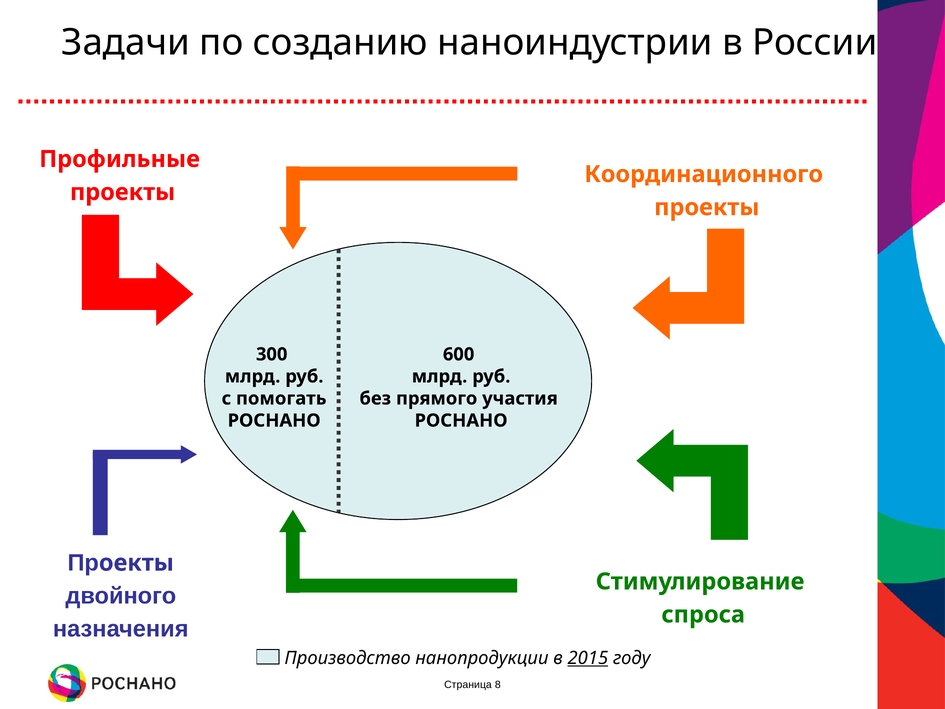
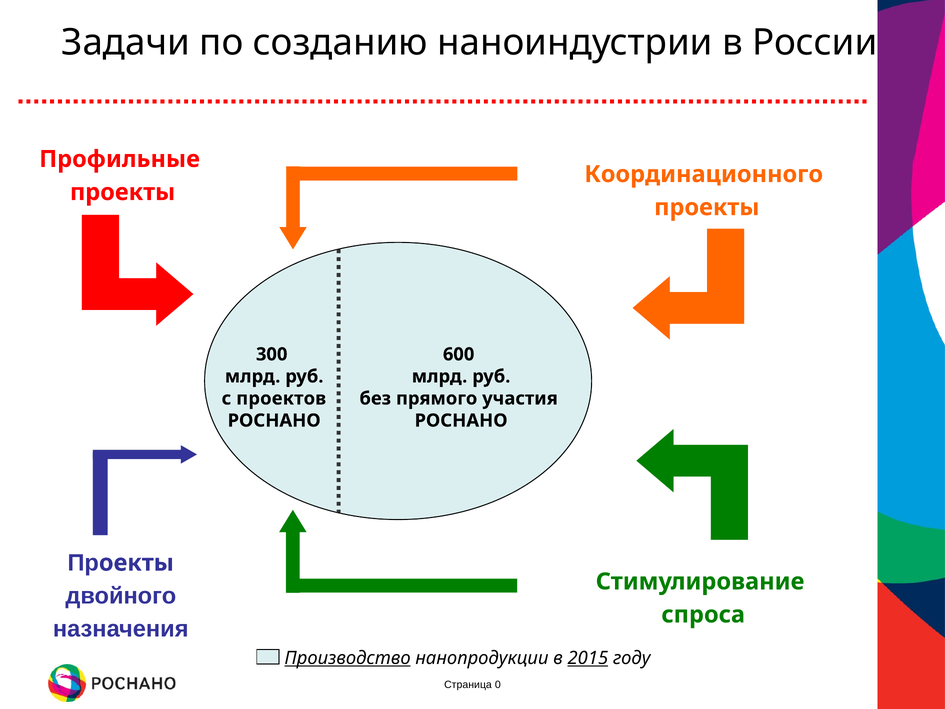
помогать: помогать -> проектов (281, 398)
Производство underline: none -> present (348, 658)
8: 8 -> 0 (498, 684)
